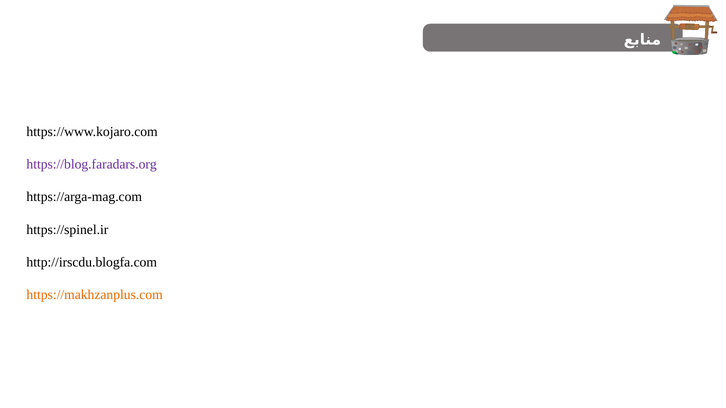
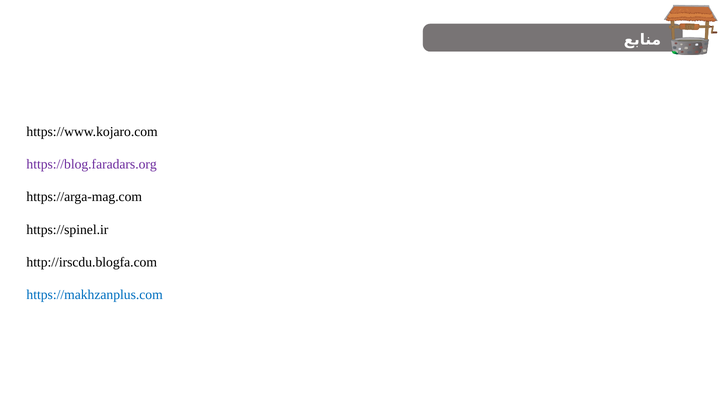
https://makhzanplus.com colour: orange -> blue (95, 295)
